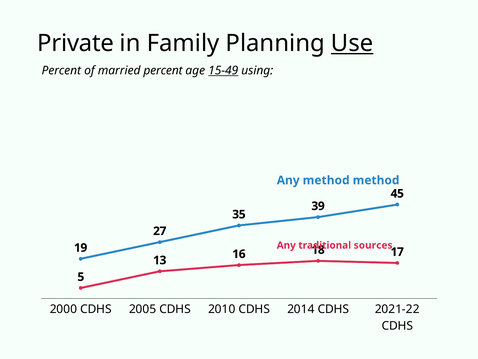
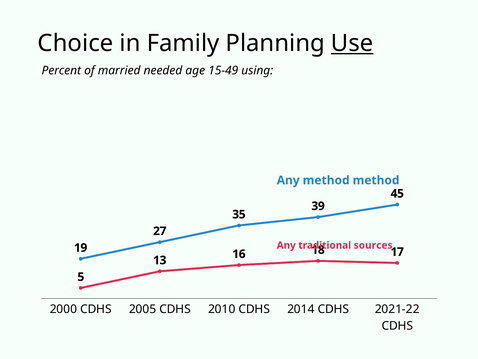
Private: Private -> Choice (76, 43)
married percent: percent -> needed (163, 71)
15-49 underline: present -> none (223, 71)
